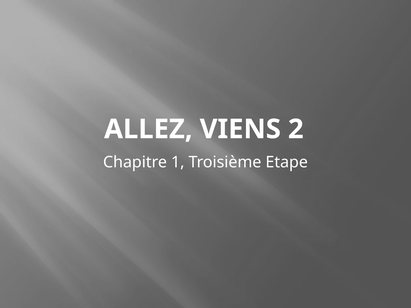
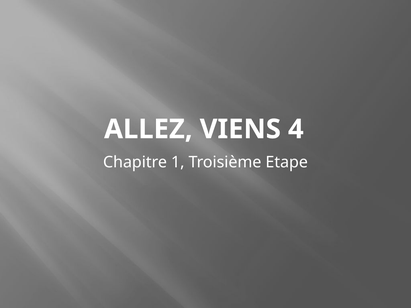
2: 2 -> 4 (296, 129)
